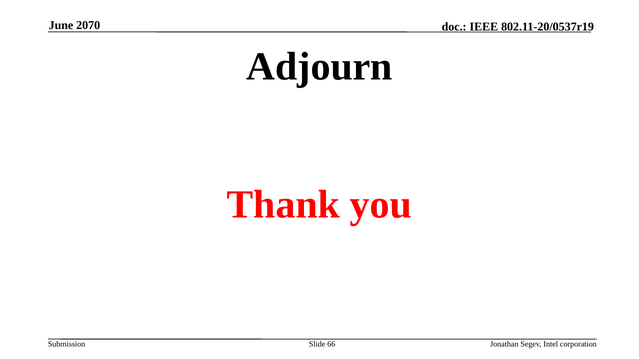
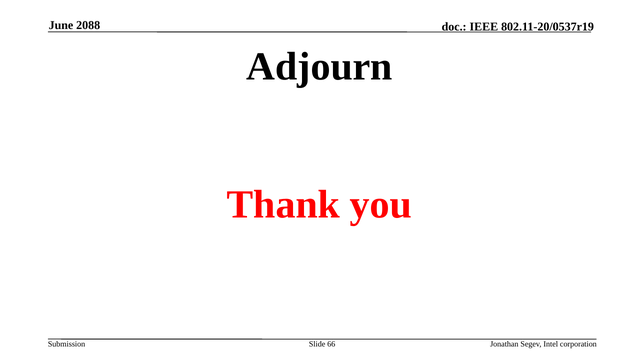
2070: 2070 -> 2088 (88, 25)
